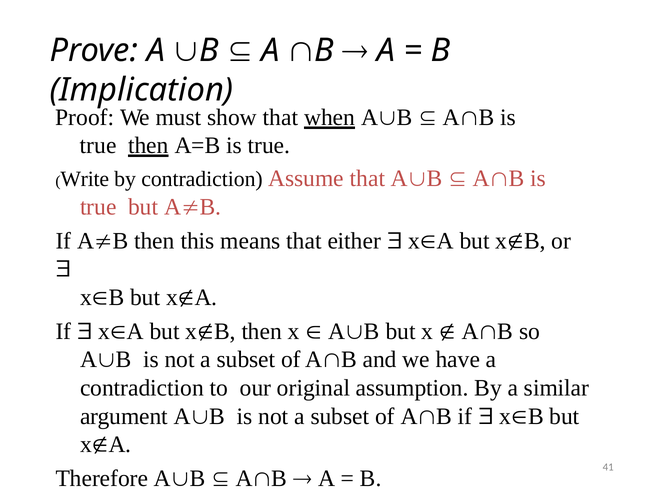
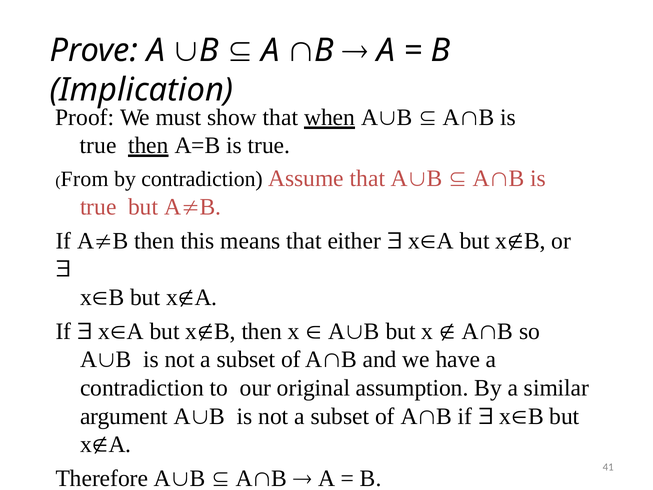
Write: Write -> From (85, 179)
